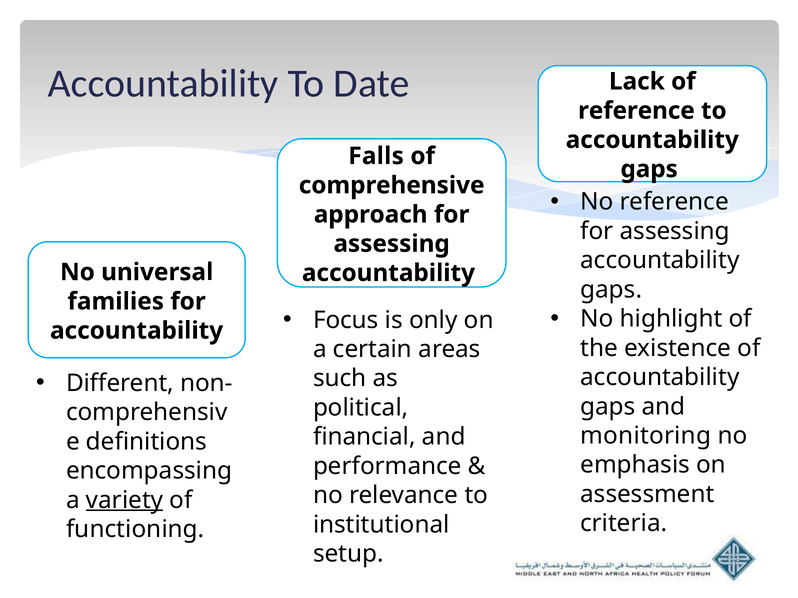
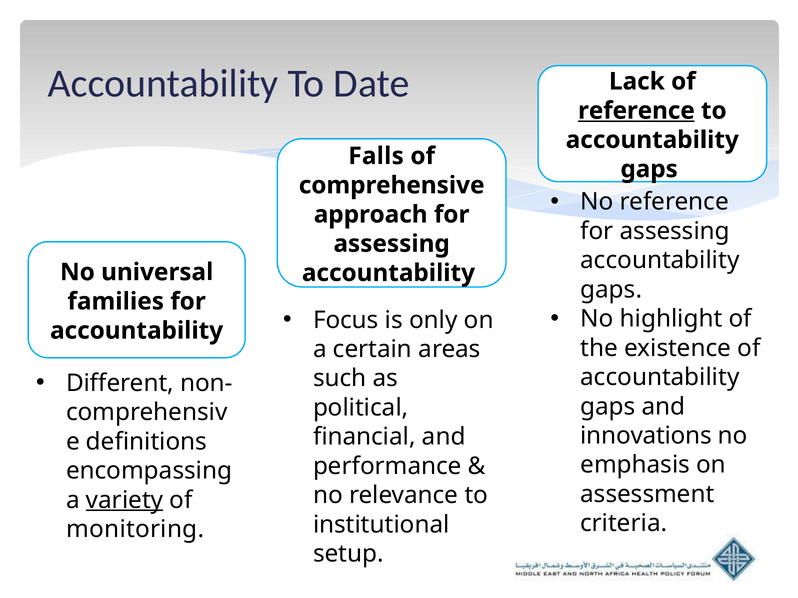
reference underline: none -> present (636, 111)
monitoring: monitoring -> innovations (646, 436)
functioning: functioning -> monitoring (135, 530)
